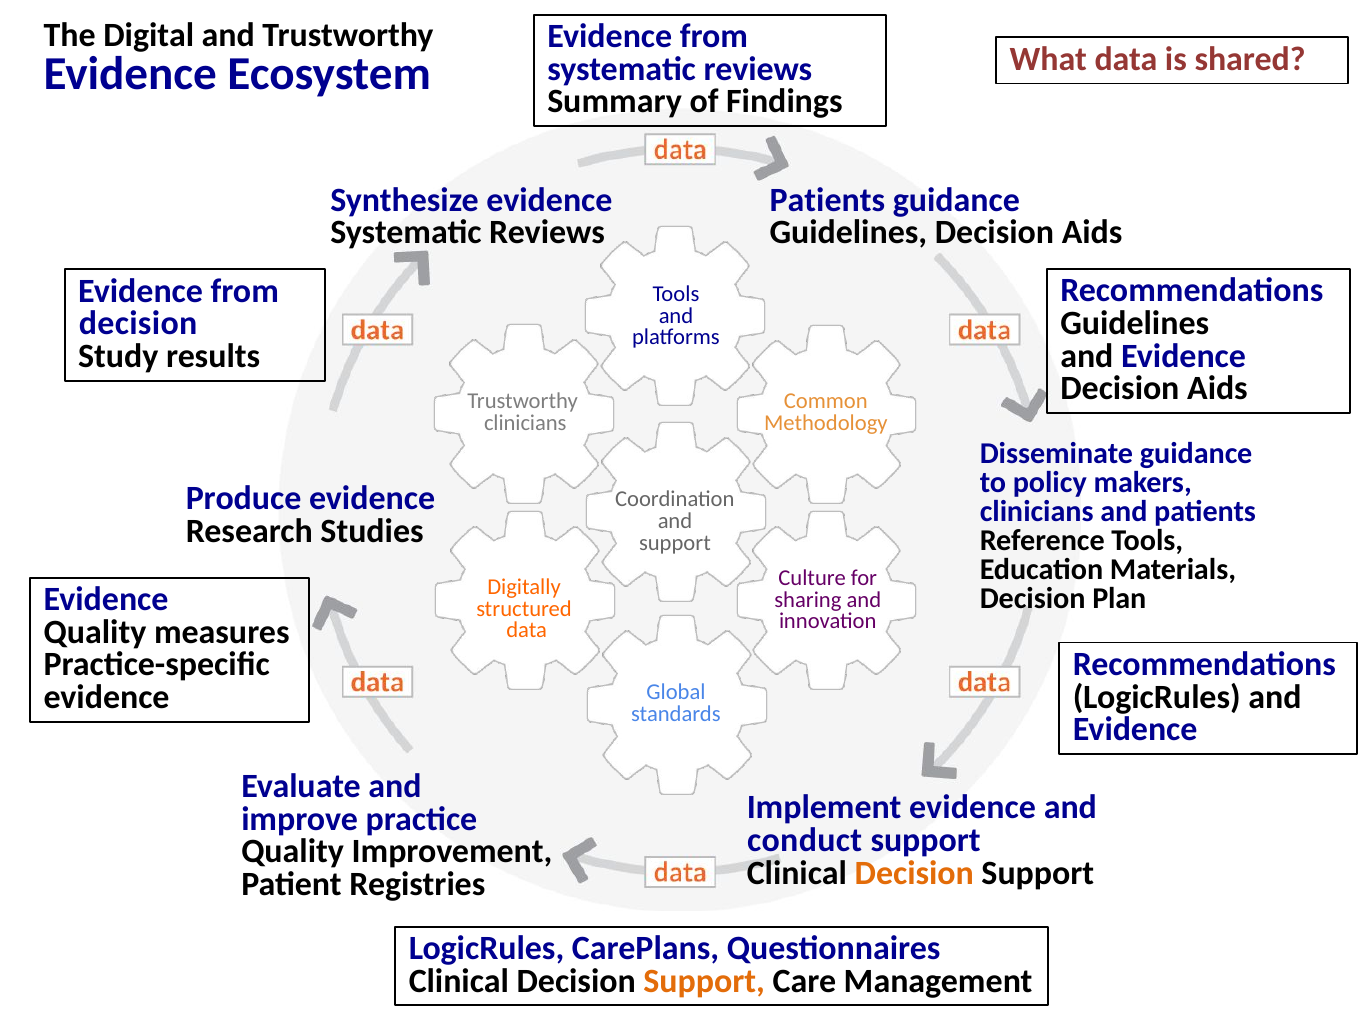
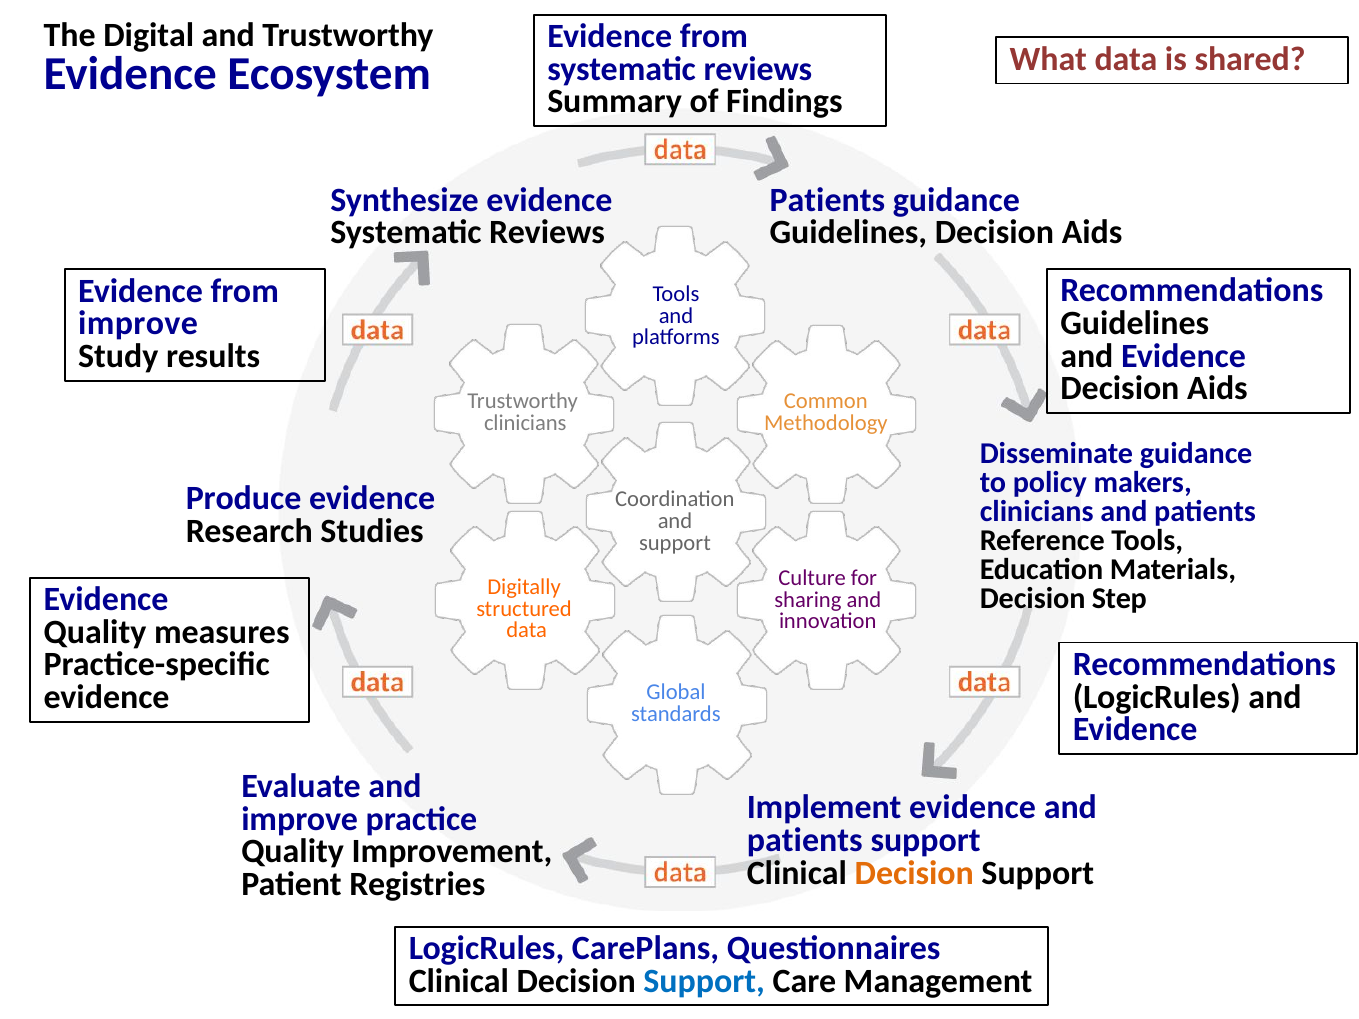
decision: decision -> improve (138, 324)
Plan: Plan -> Step (1119, 599)
conduct: conduct -> patients (805, 841)
Support colour: orange -> blue (704, 981)
